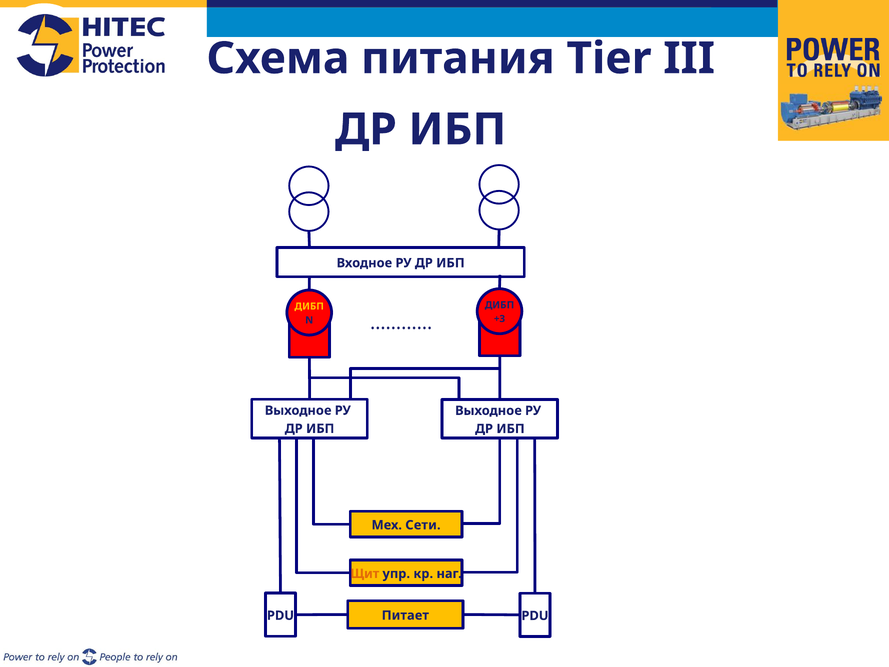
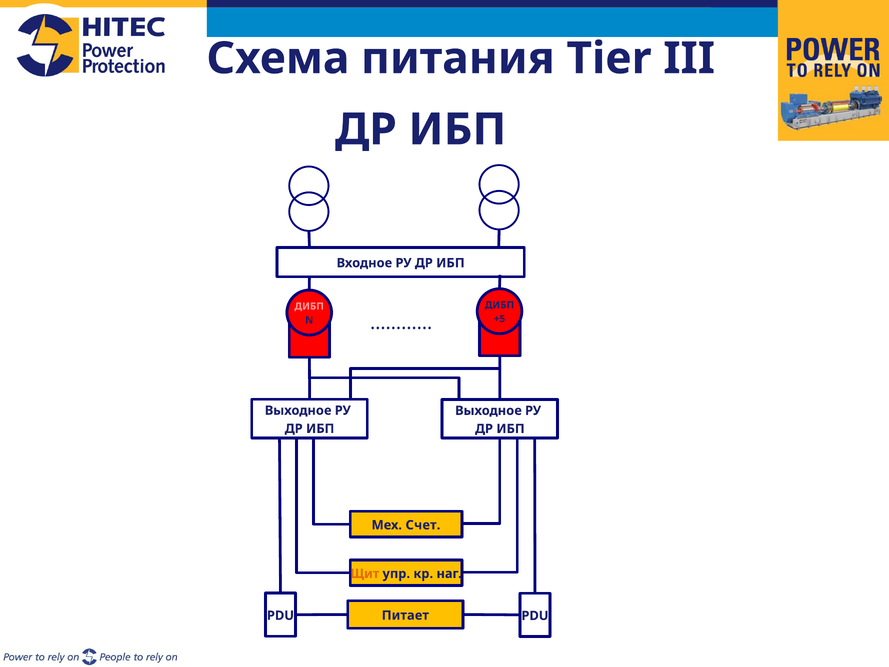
ДИБП colour: yellow -> pink (309, 306)
+3: +3 -> +5 (499, 319)
Сети: Сети -> Счет (423, 525)
